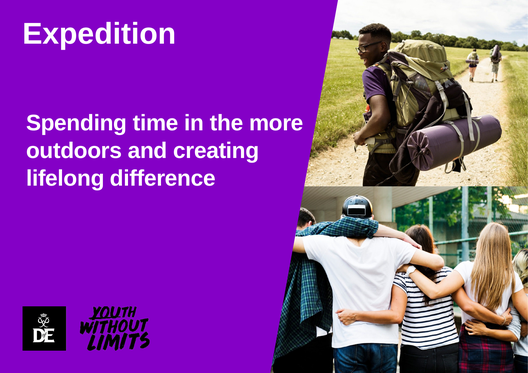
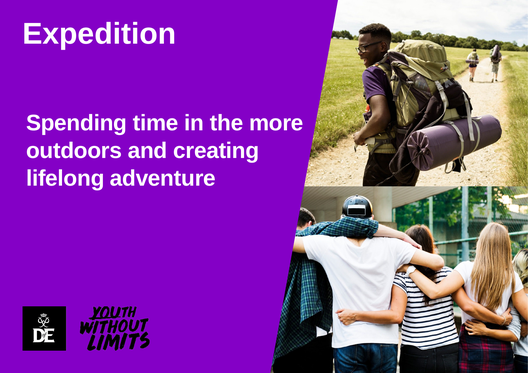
difference: difference -> adventure (163, 178)
